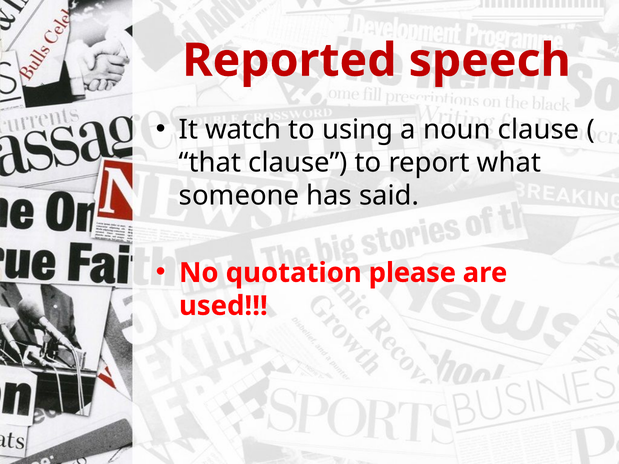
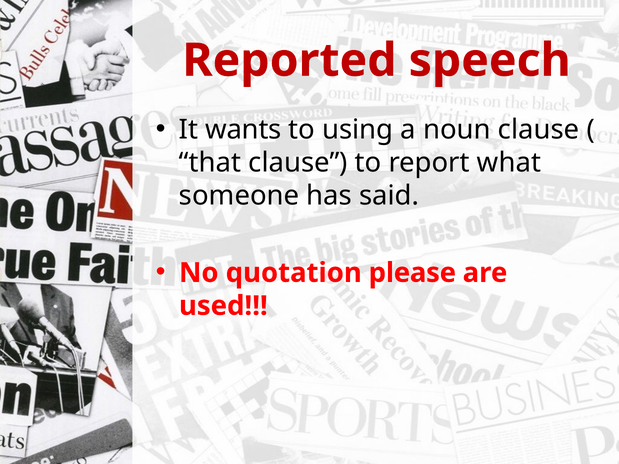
watch: watch -> wants (243, 130)
